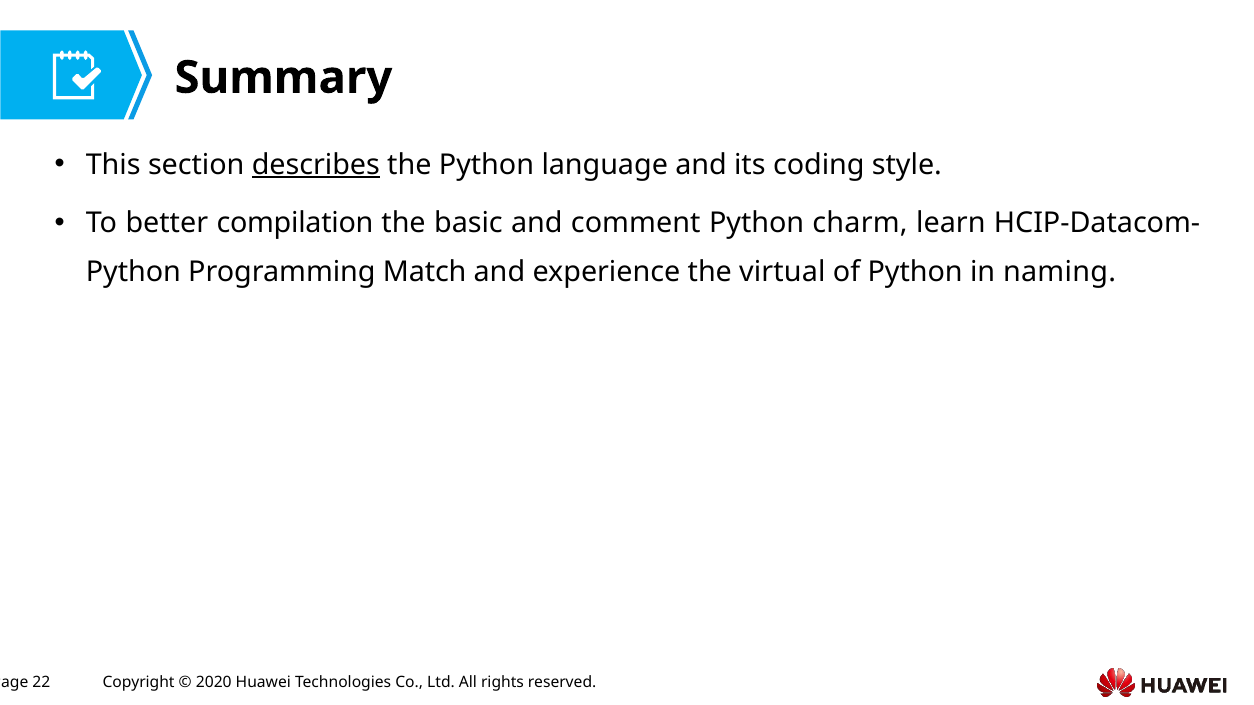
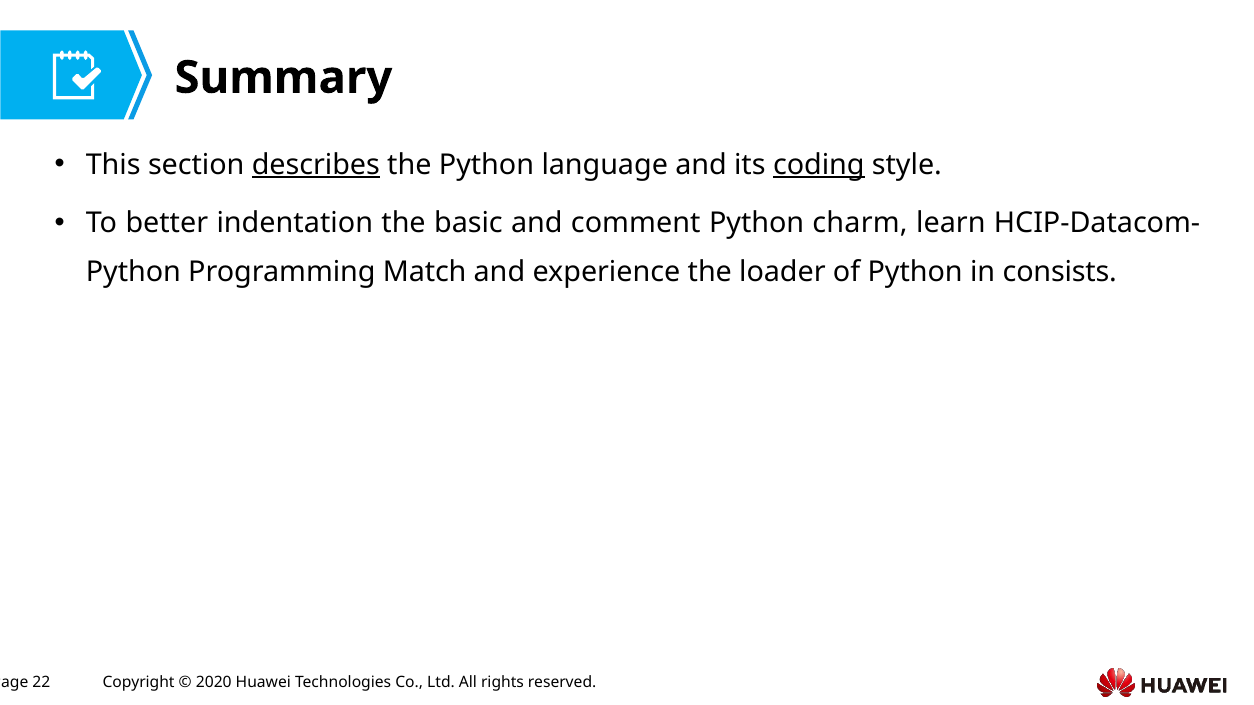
coding underline: none -> present (819, 165)
compilation: compilation -> indentation (295, 223)
virtual: virtual -> loader (782, 272)
naming: naming -> consists (1060, 272)
